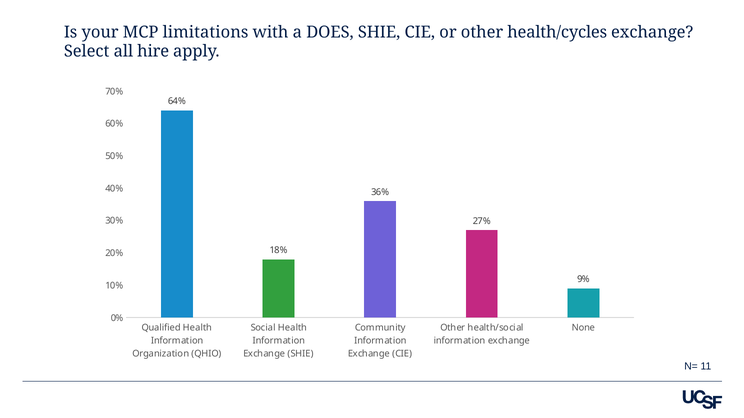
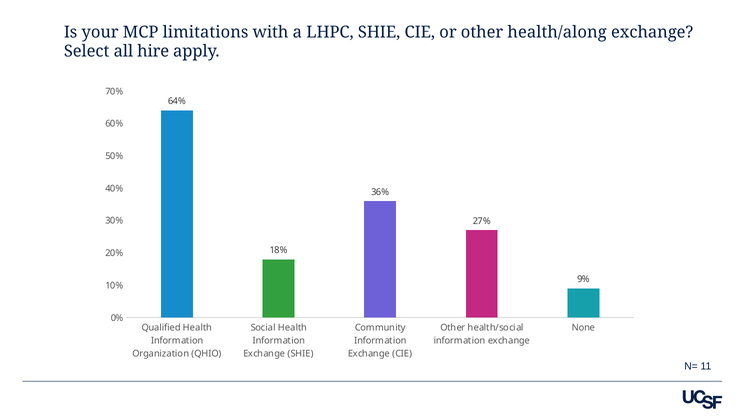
DOES: DOES -> LHPC (330, 32)
health/cycles: health/cycles -> health/along (557, 32)
